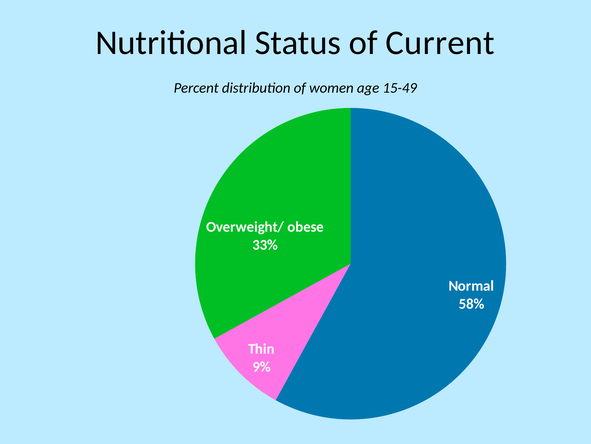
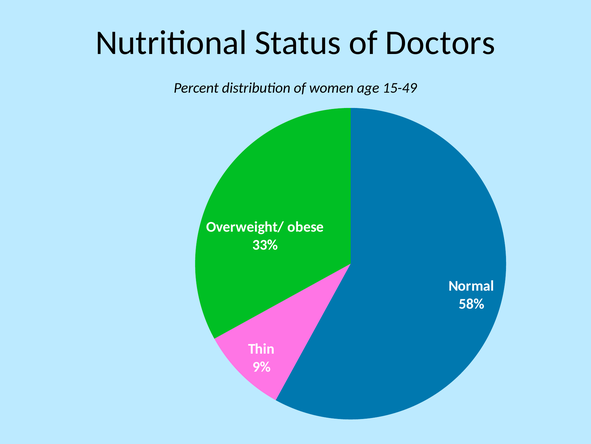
Current: Current -> Doctors (440, 43)
